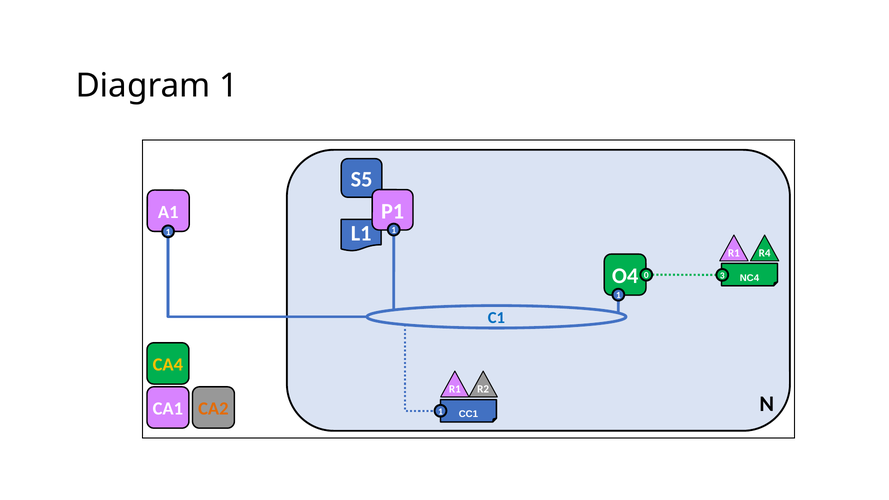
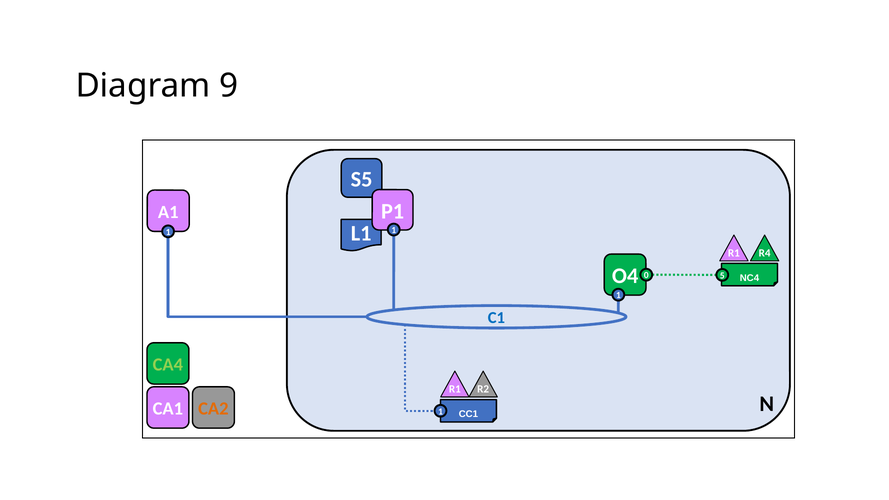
Diagram 1: 1 -> 9 (229, 86)
3: 3 -> 5 (722, 276)
CA4 colour: yellow -> light green (168, 365)
